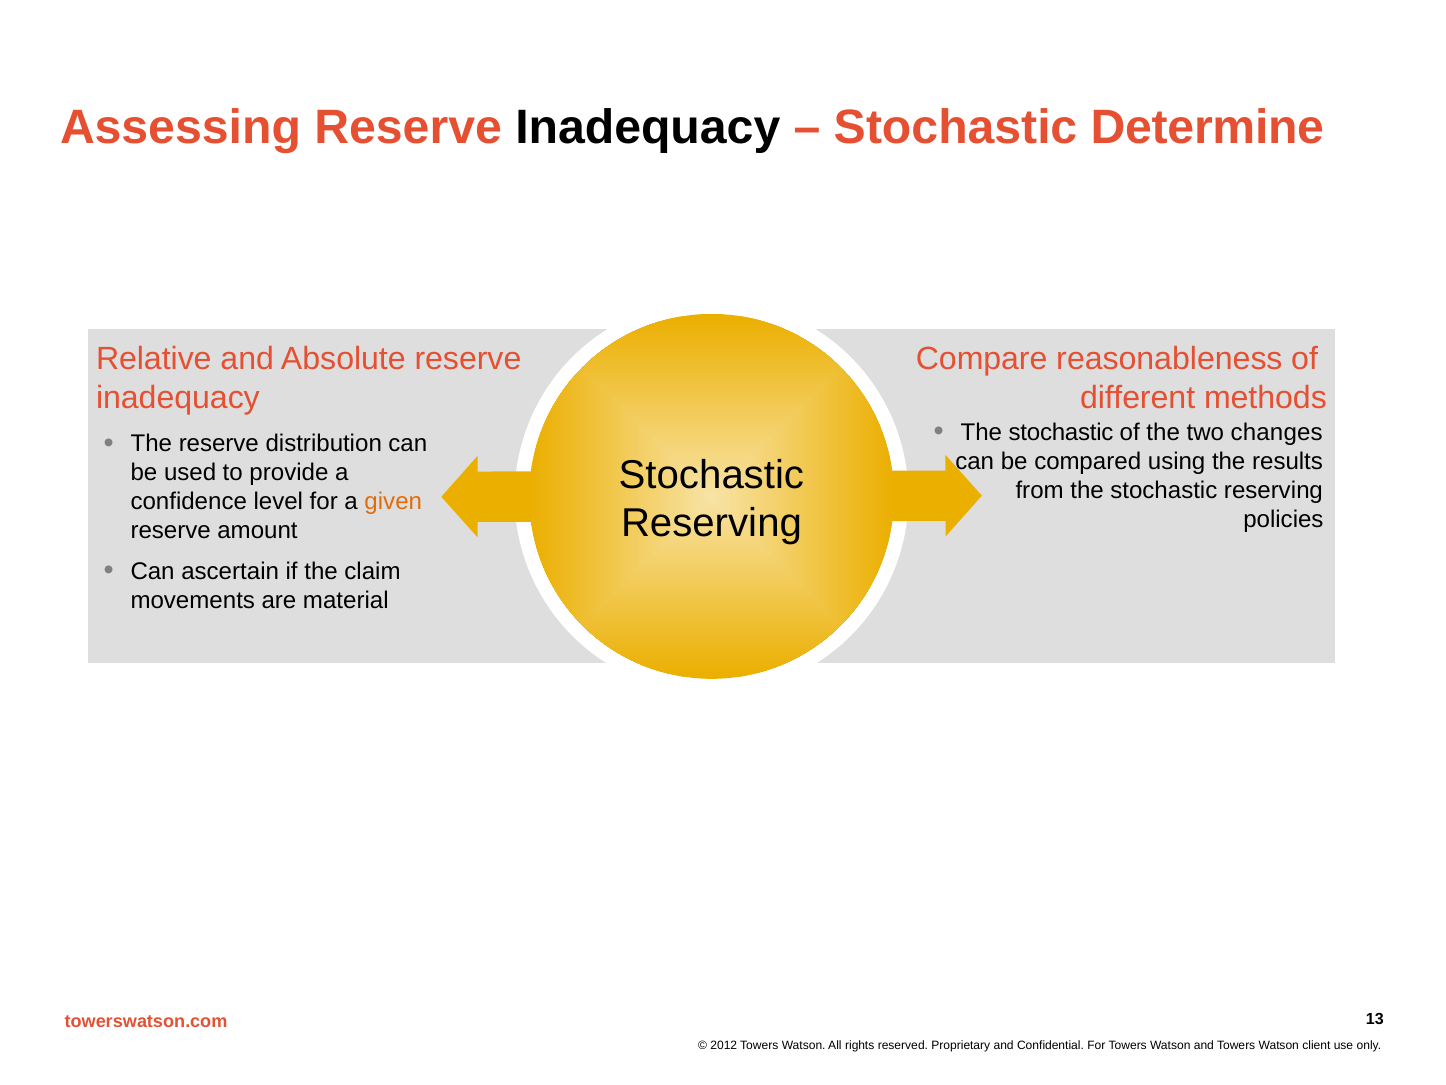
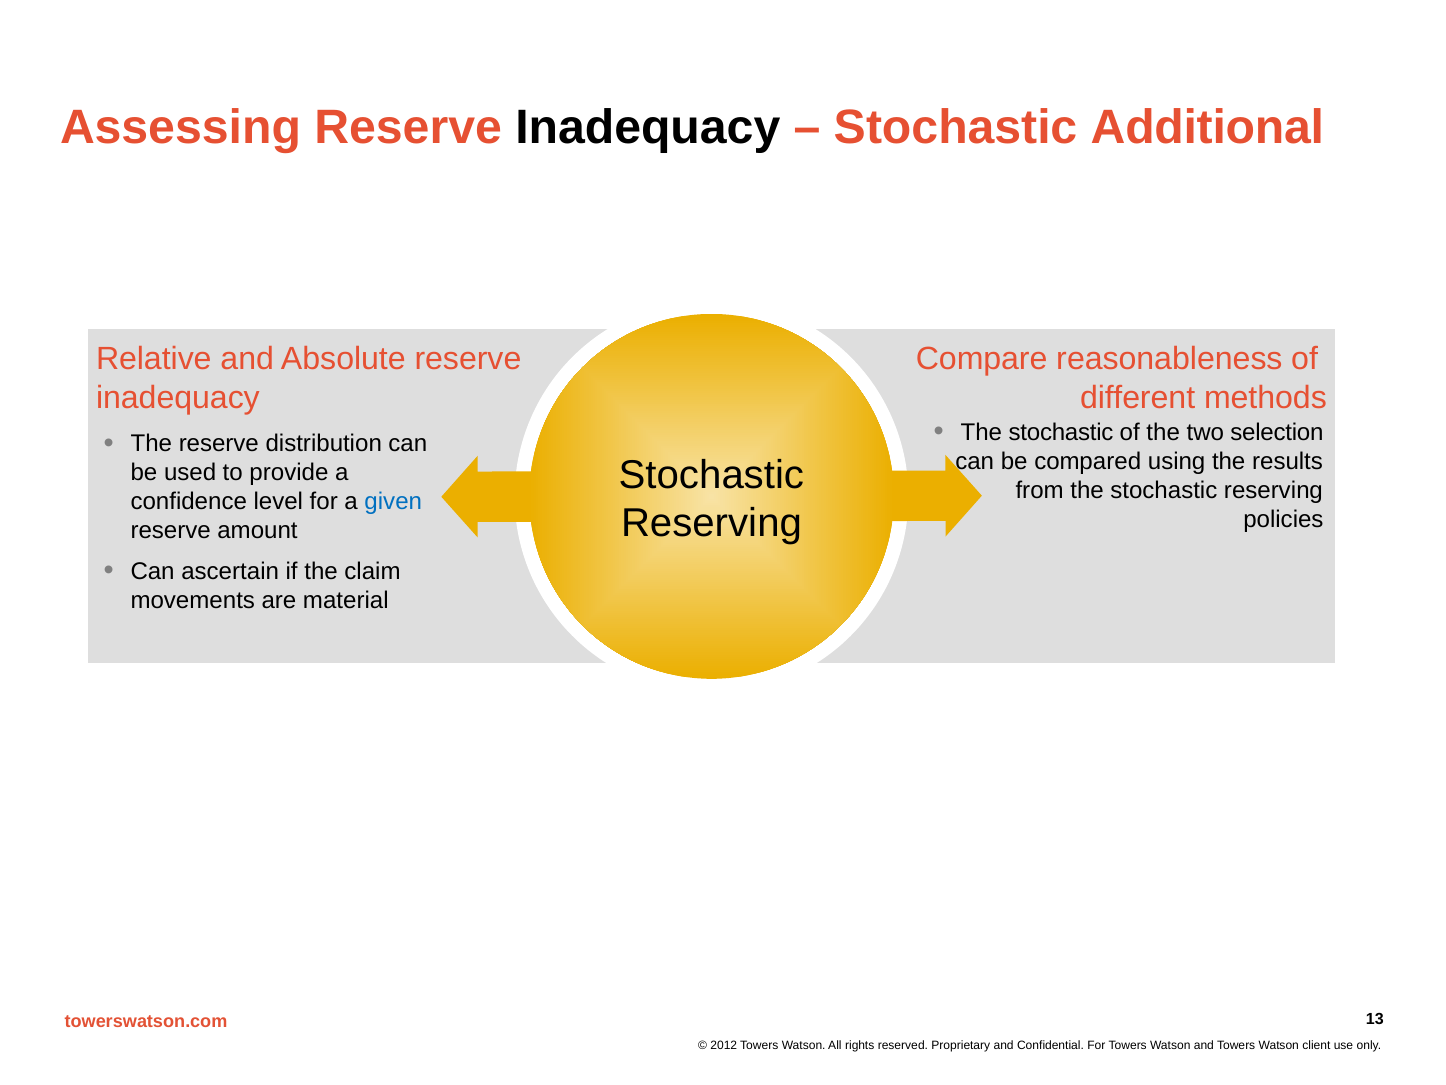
Determine: Determine -> Additional (1207, 128)
changes: changes -> selection (1277, 432)
given colour: orange -> blue (393, 501)
